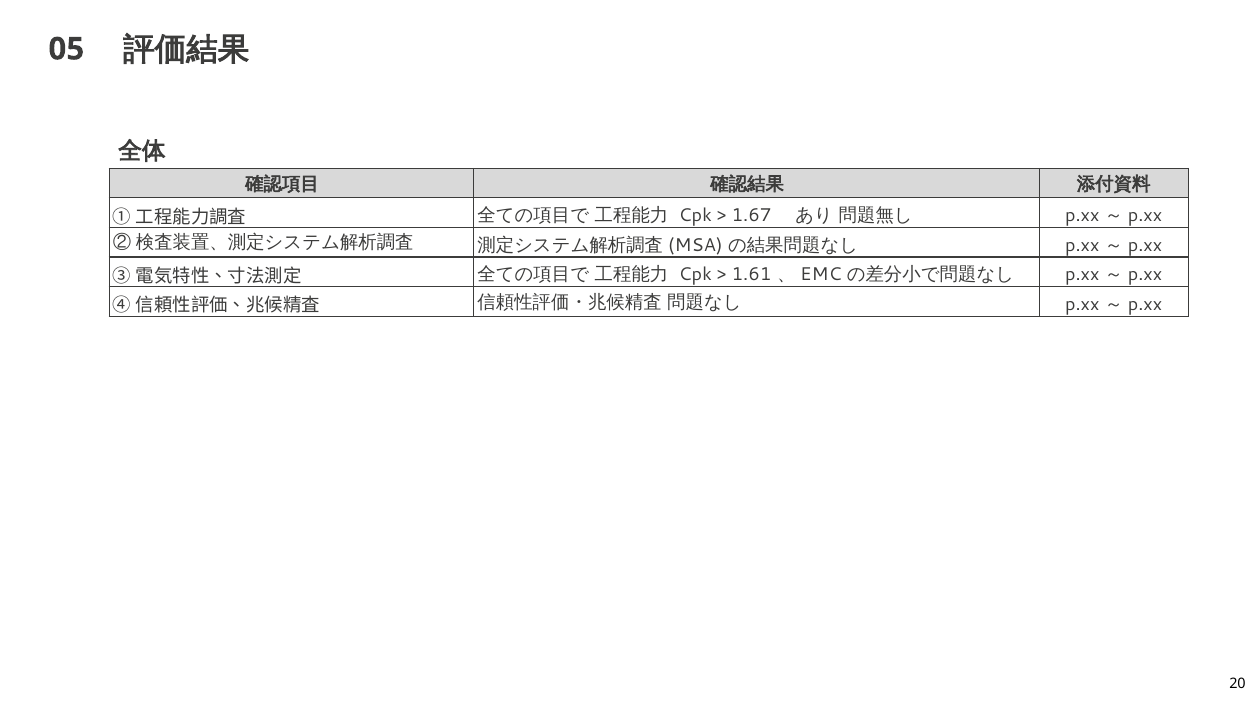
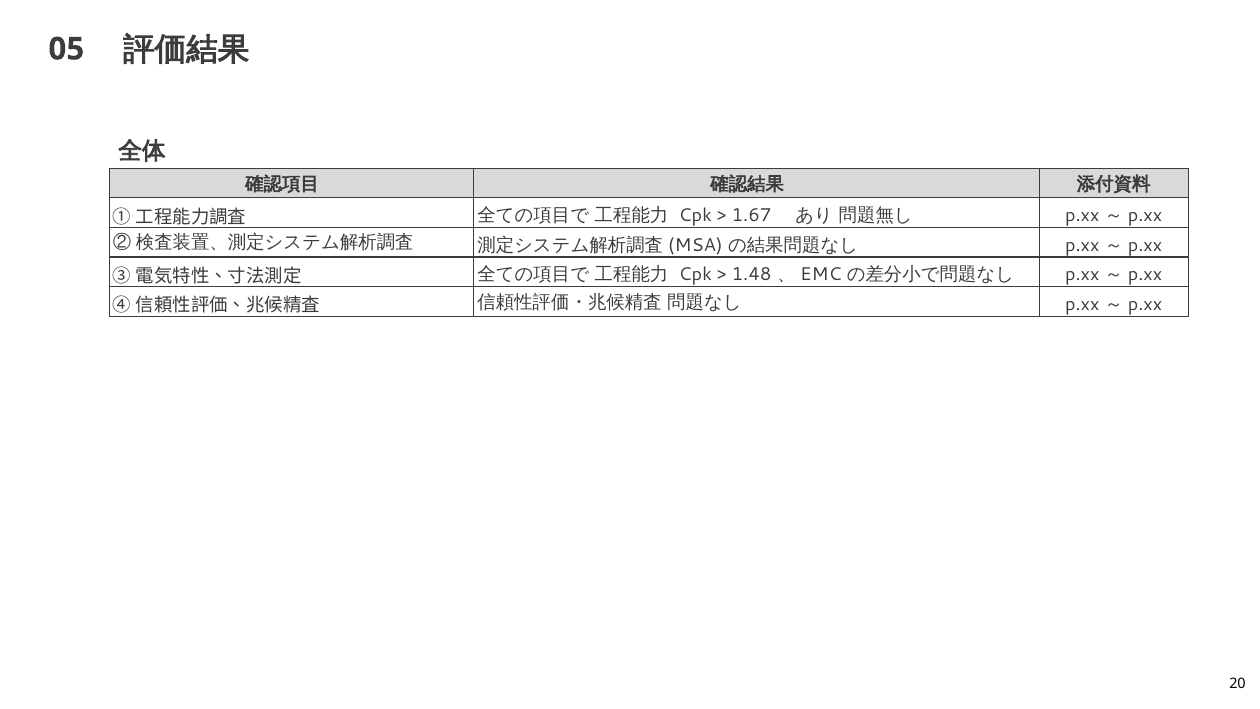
1.61: 1.61 -> 1.48 (752, 275)
